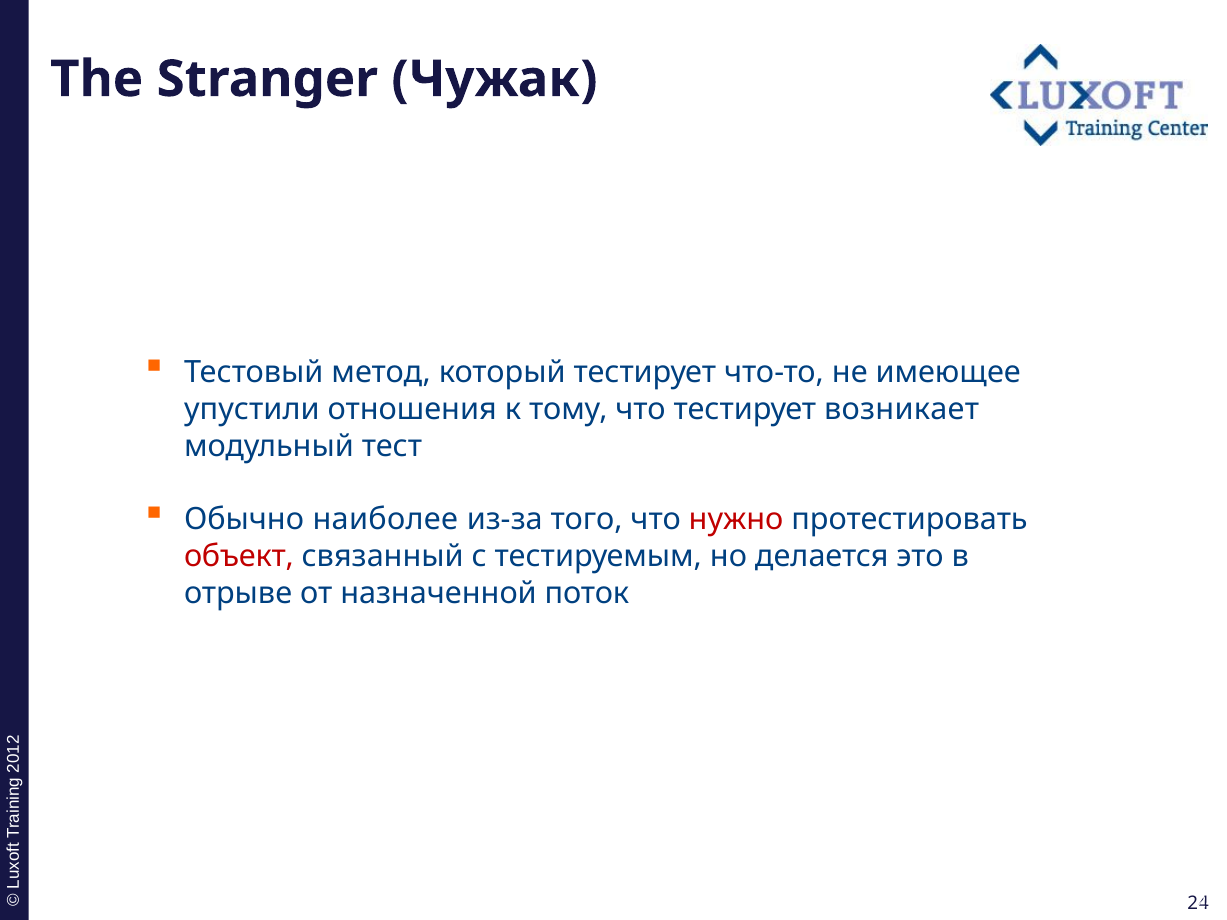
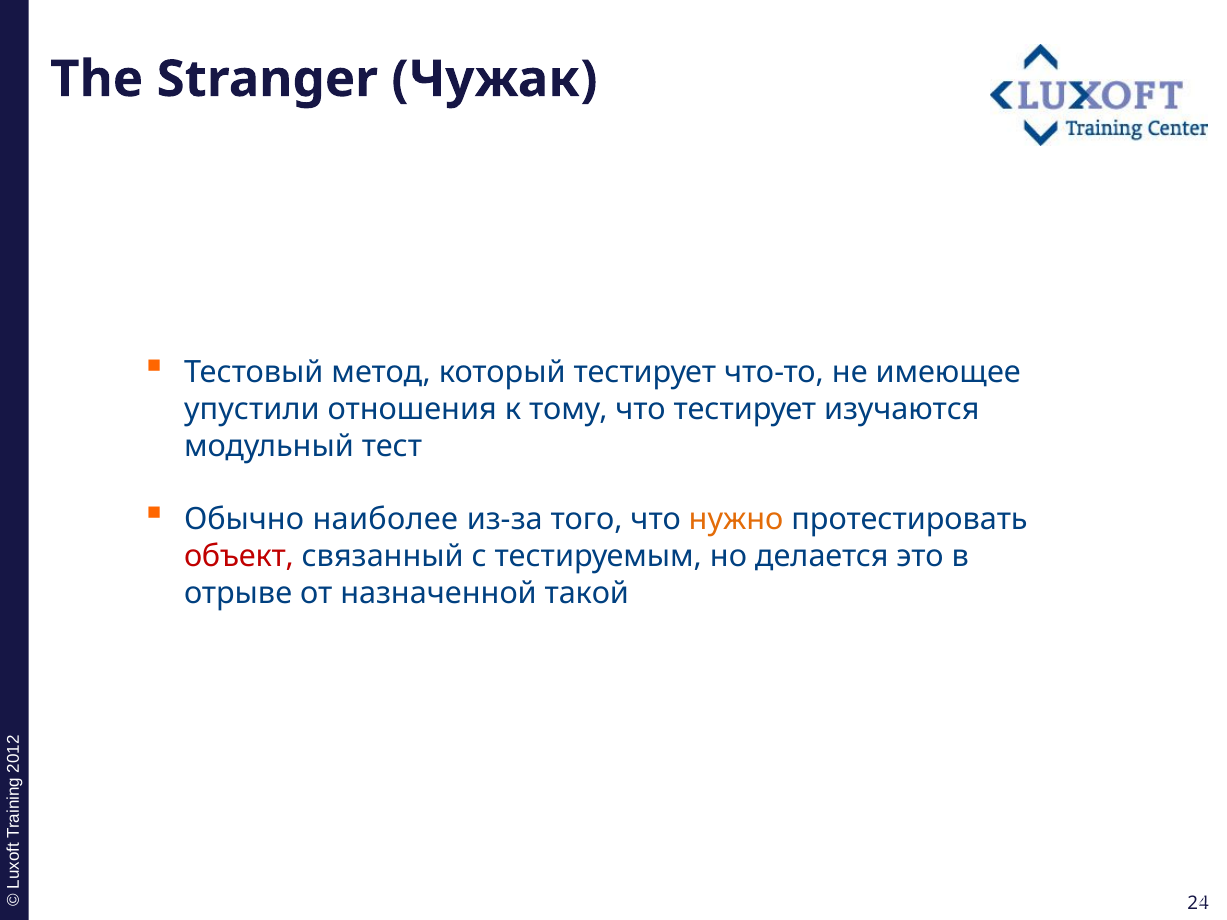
возникает: возникает -> изучаются (902, 409)
нужно colour: red -> orange (736, 520)
поток: поток -> такой (587, 593)
